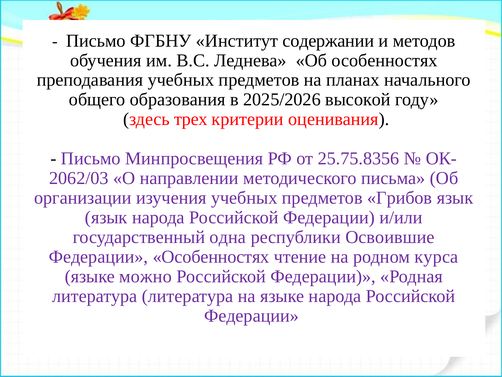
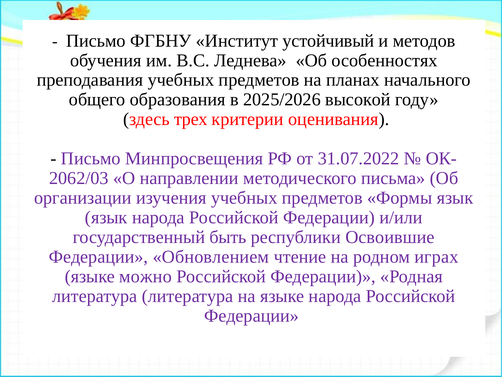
содержании: содержании -> устойчивый (328, 41)
25.75.8356: 25.75.8356 -> 31.07.2022 (358, 158)
Грибов: Грибов -> Формы (400, 198)
одна: одна -> быть (228, 237)
Федерации Особенностях: Особенностях -> Обновлением (211, 257)
курса: курса -> играх (436, 257)
